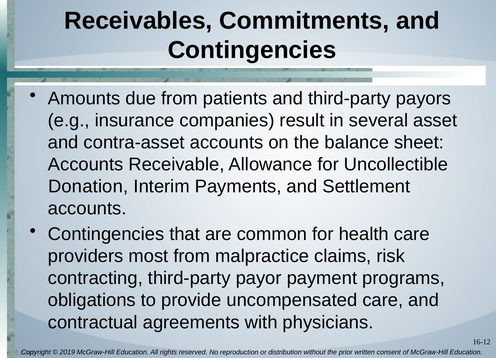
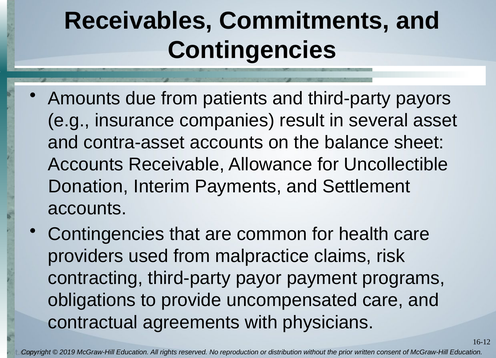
most: most -> used (148, 256)
